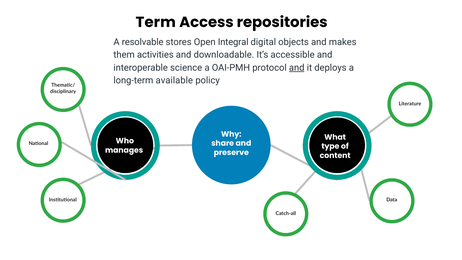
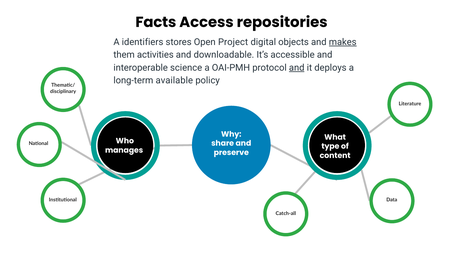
Term: Term -> Facts (156, 22)
resolvable: resolvable -> identifiers (143, 42)
Integral: Integral -> Project (233, 42)
makes underline: none -> present (343, 42)
